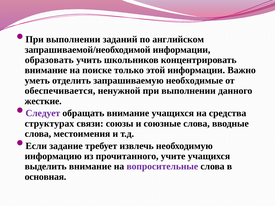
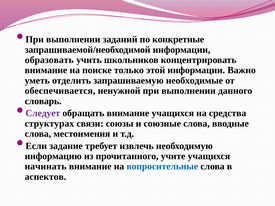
английском: английском -> конкретные (178, 39)
жесткие: жесткие -> словарь (43, 101)
выделить: выделить -> начинать (46, 167)
вопросительные colour: purple -> blue (162, 167)
основная: основная -> аспектов (45, 177)
